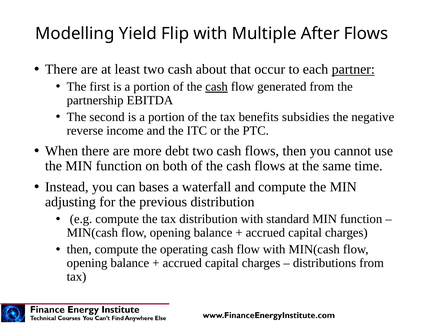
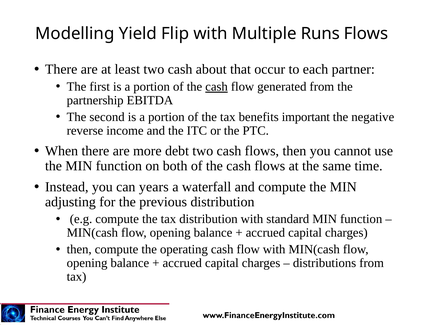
After: After -> Runs (320, 34)
partner underline: present -> none (353, 70)
subsidies: subsidies -> important (306, 117)
bases: bases -> years (154, 187)
